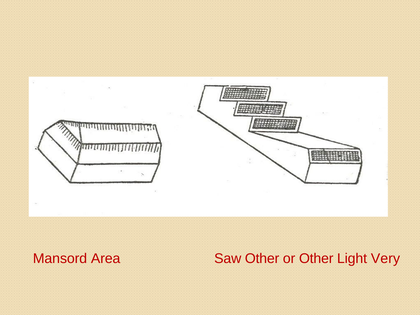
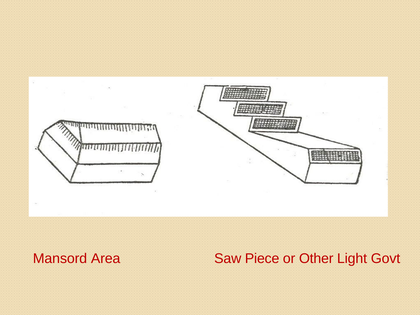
Saw Other: Other -> Piece (262, 259)
Very: Very -> Govt (386, 259)
